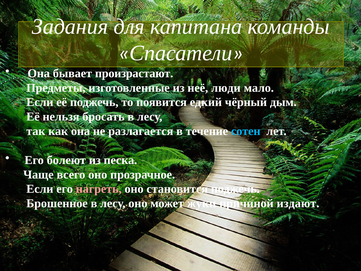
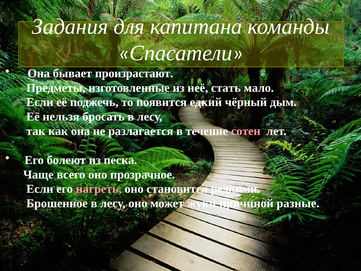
люди: люди -> стать (226, 88)
сотен colour: light blue -> pink (246, 131)
становится поджечь: поджечь -> редкими (235, 189)
издают: издают -> разные (298, 203)
